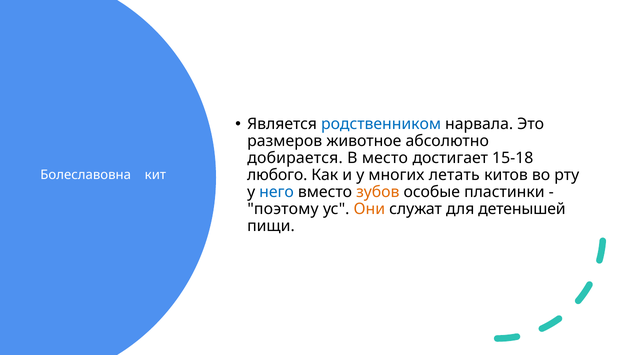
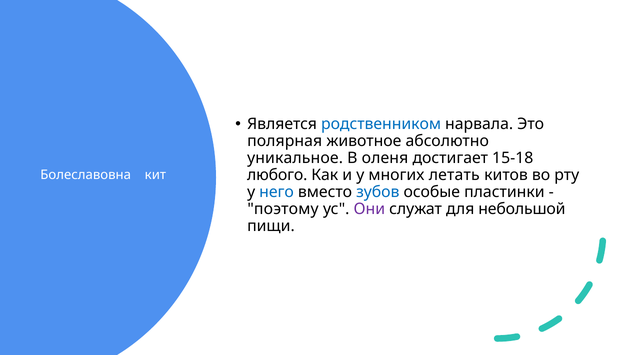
размеров: размеров -> полярная (285, 141)
добирается: добирается -> уникальное (295, 158)
место: место -> оленя (385, 158)
зубов colour: orange -> blue (378, 192)
Они colour: orange -> purple (369, 209)
детенышей: детенышей -> небольшой (522, 209)
